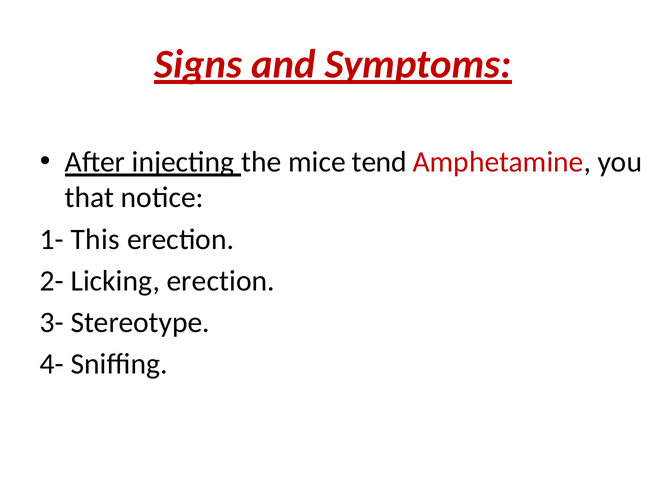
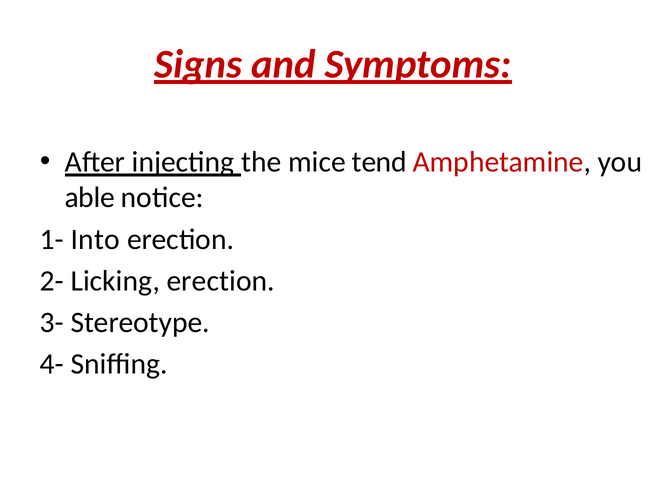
that: that -> able (90, 198)
This: This -> Into (95, 239)
